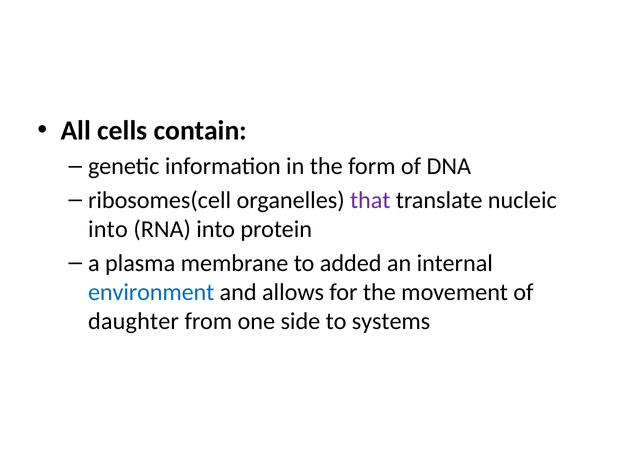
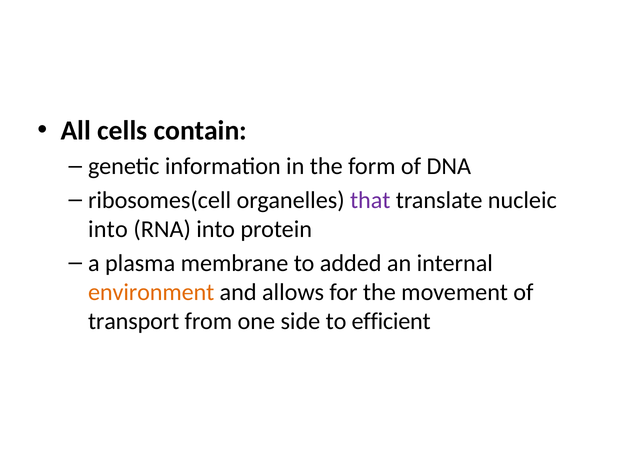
environment colour: blue -> orange (151, 293)
daughter: daughter -> transport (134, 322)
systems: systems -> efficient (391, 322)
